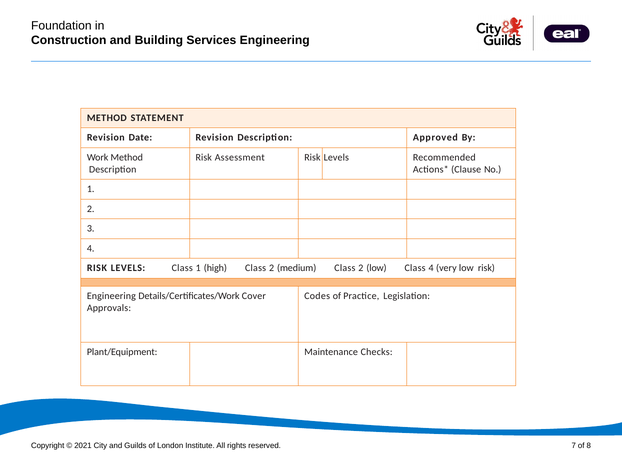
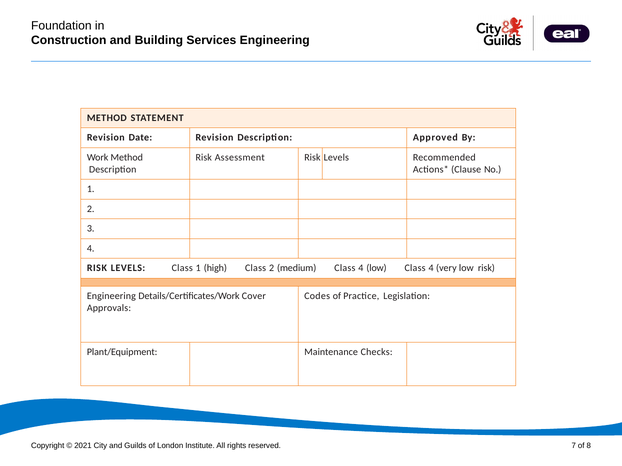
medium Class 2: 2 -> 4 (361, 268)
